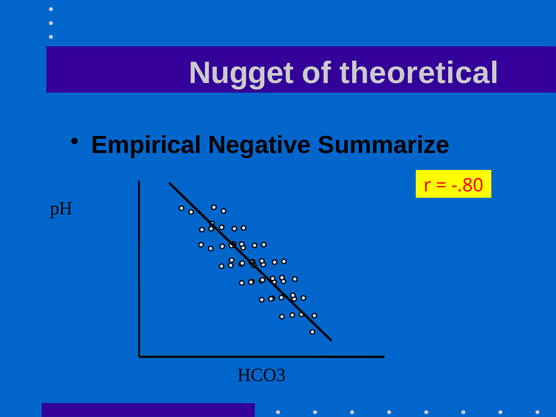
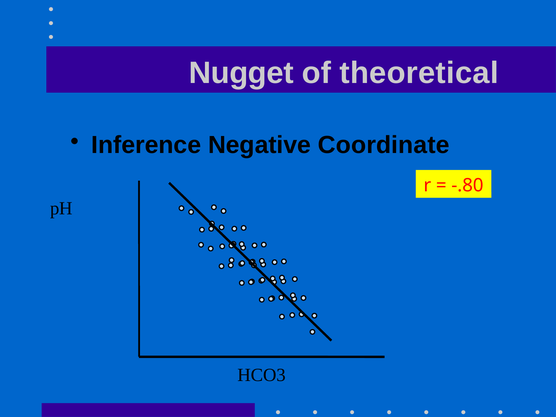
Empirical: Empirical -> Inference (146, 145)
Summarize: Summarize -> Coordinate (384, 145)
